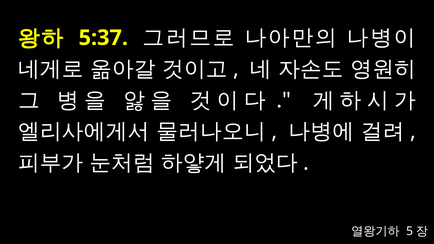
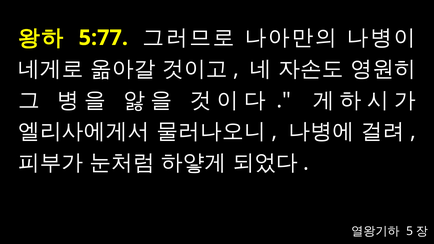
5:37: 5:37 -> 5:77 (103, 38)
